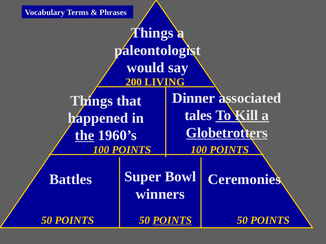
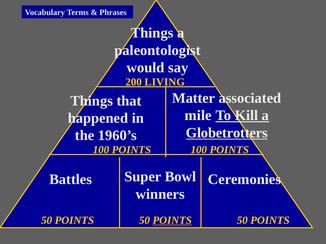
Dinner: Dinner -> Matter (194, 98)
tales: tales -> mile (198, 116)
the underline: present -> none (85, 136)
